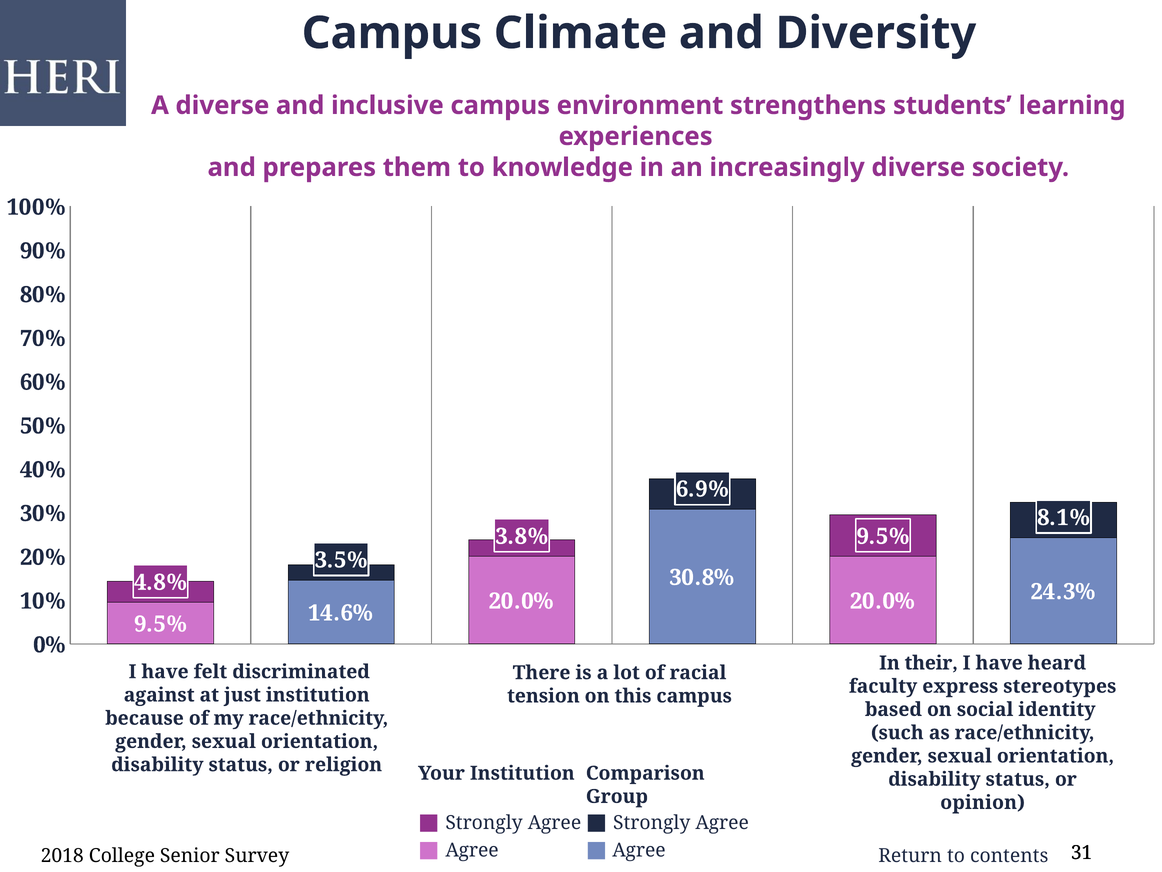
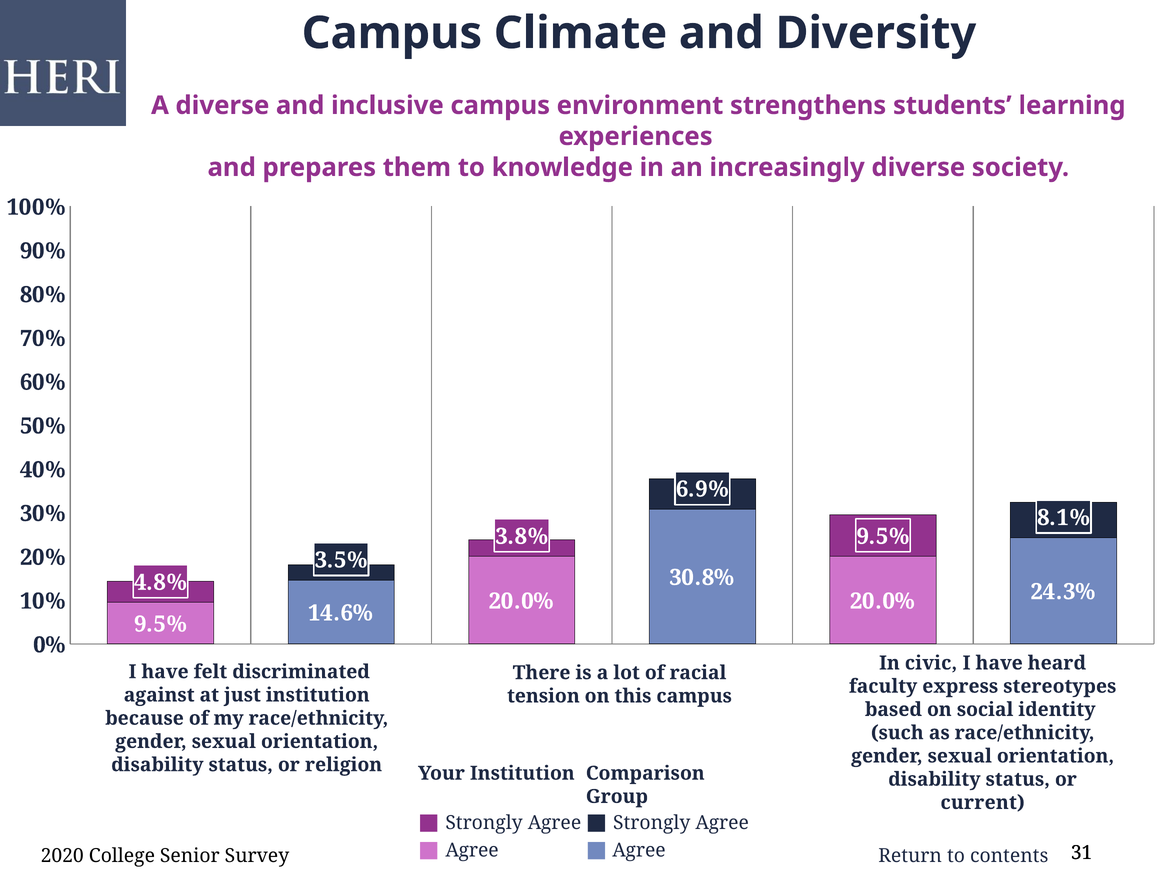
their: their -> civic (931, 663)
opinion: opinion -> current (983, 802)
2018: 2018 -> 2020 (62, 855)
